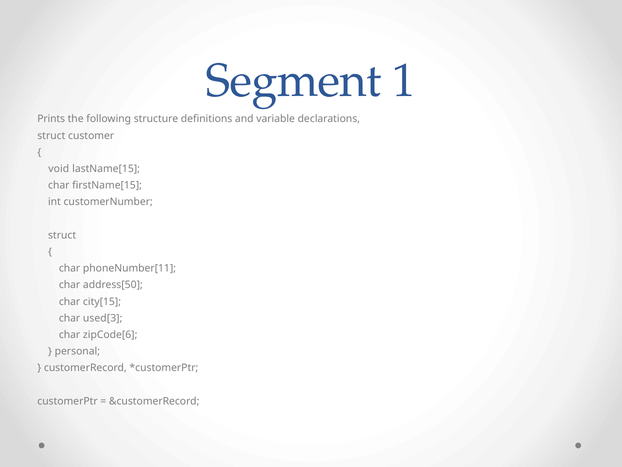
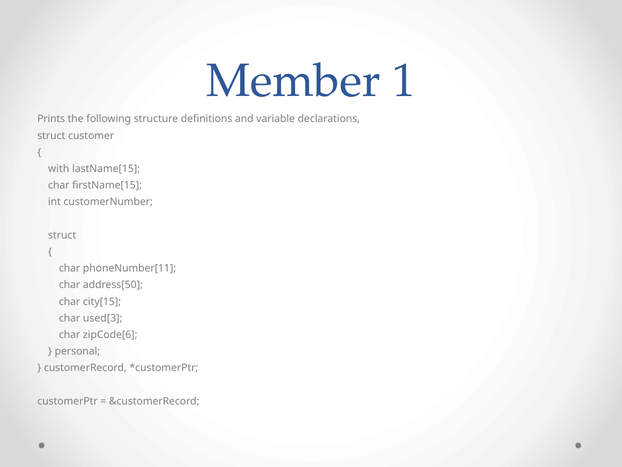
Segment: Segment -> Member (293, 81)
void: void -> with (59, 169)
